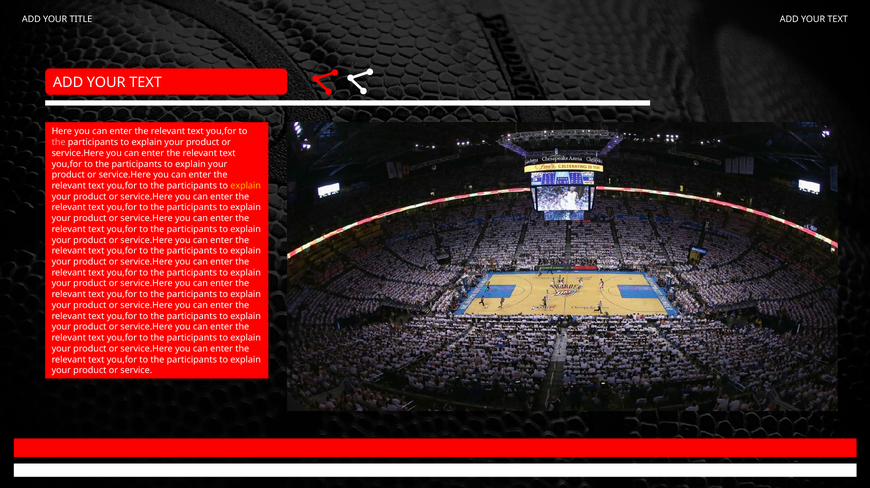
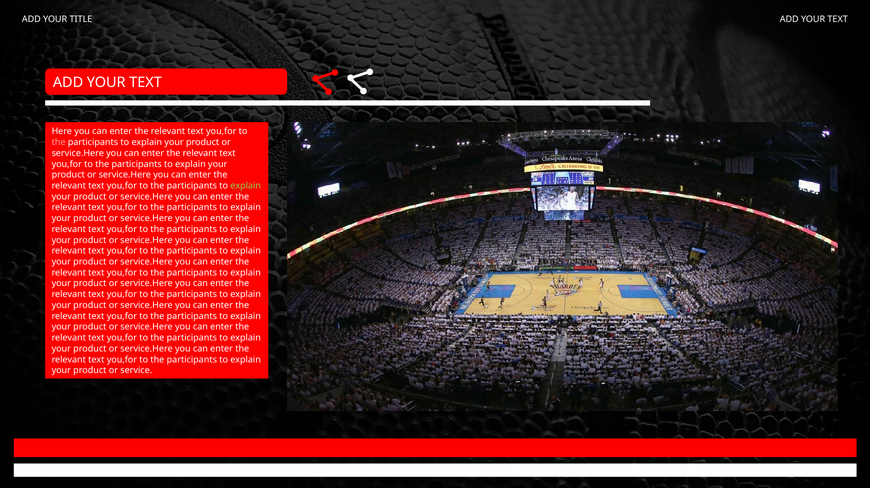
explain colour: yellow -> light green (246, 186)
